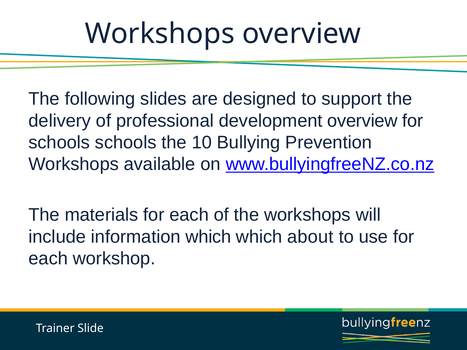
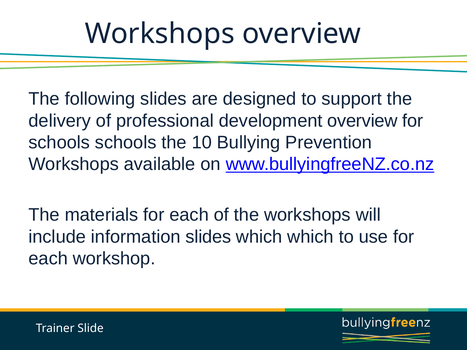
information which: which -> slides (208, 237)
which about: about -> which (311, 237)
